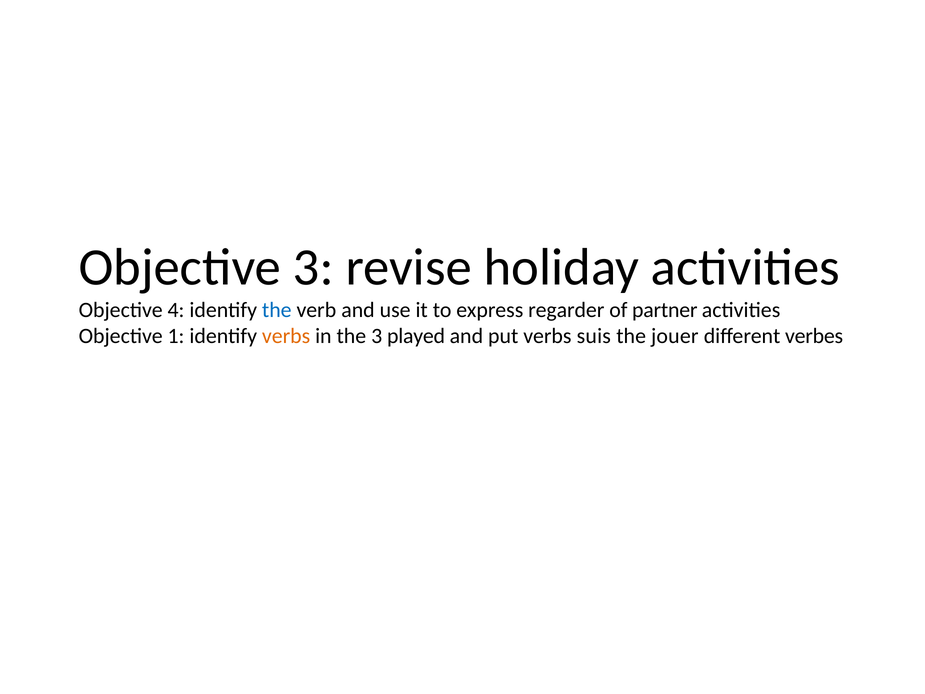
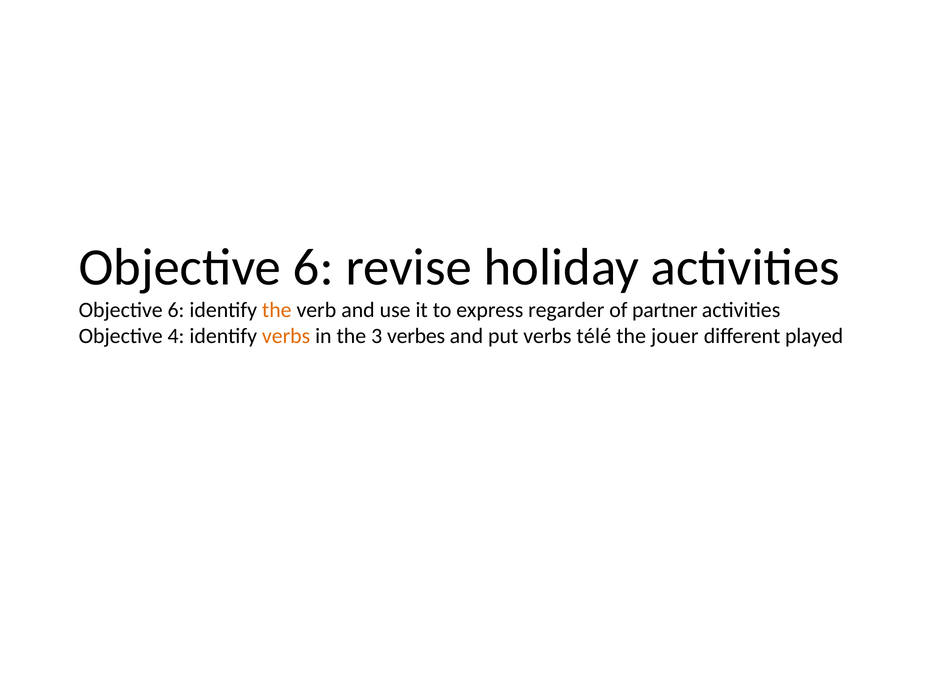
3: 3 -> 6 (313, 267)
4: 4 -> 6 (176, 310)
the colour: blue -> orange (277, 310)
1: 1 -> 4 (176, 336)
played: played -> verbes (416, 336)
suis: suis -> télé (594, 336)
verbes: verbes -> played (814, 336)
